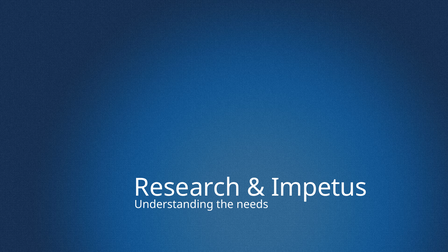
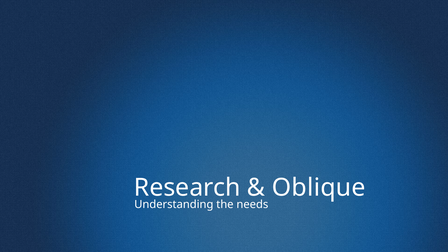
Impetus: Impetus -> Oblique (319, 188)
